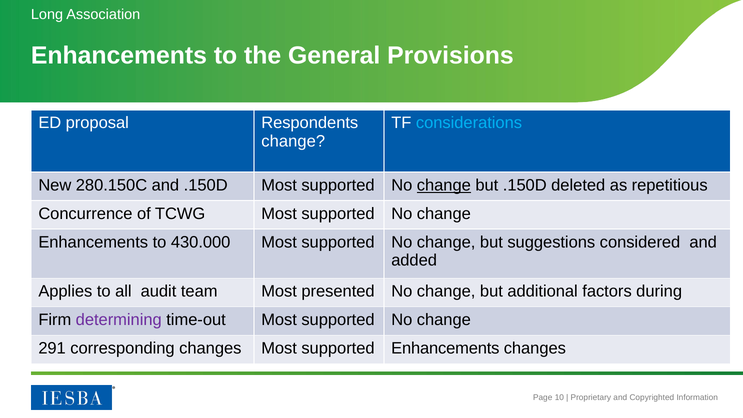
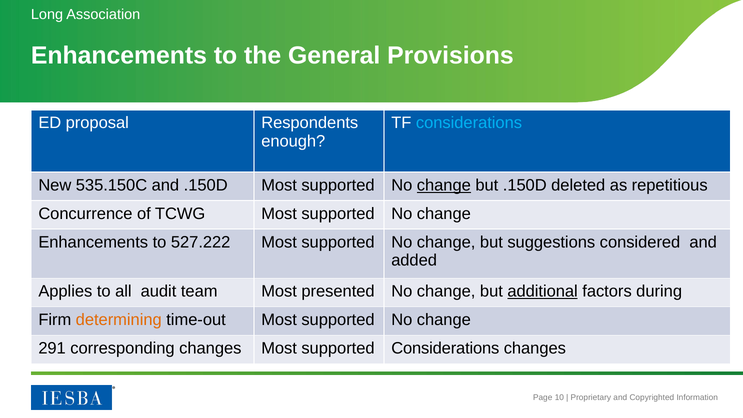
change: change -> enough (293, 141)
280.150C: 280.150C -> 535.150C (112, 185)
430.000: 430.000 -> 527.222 (201, 242)
additional underline: none -> present (543, 291)
determining colour: purple -> orange (119, 320)
supported Enhancements: Enhancements -> Considerations (445, 348)
